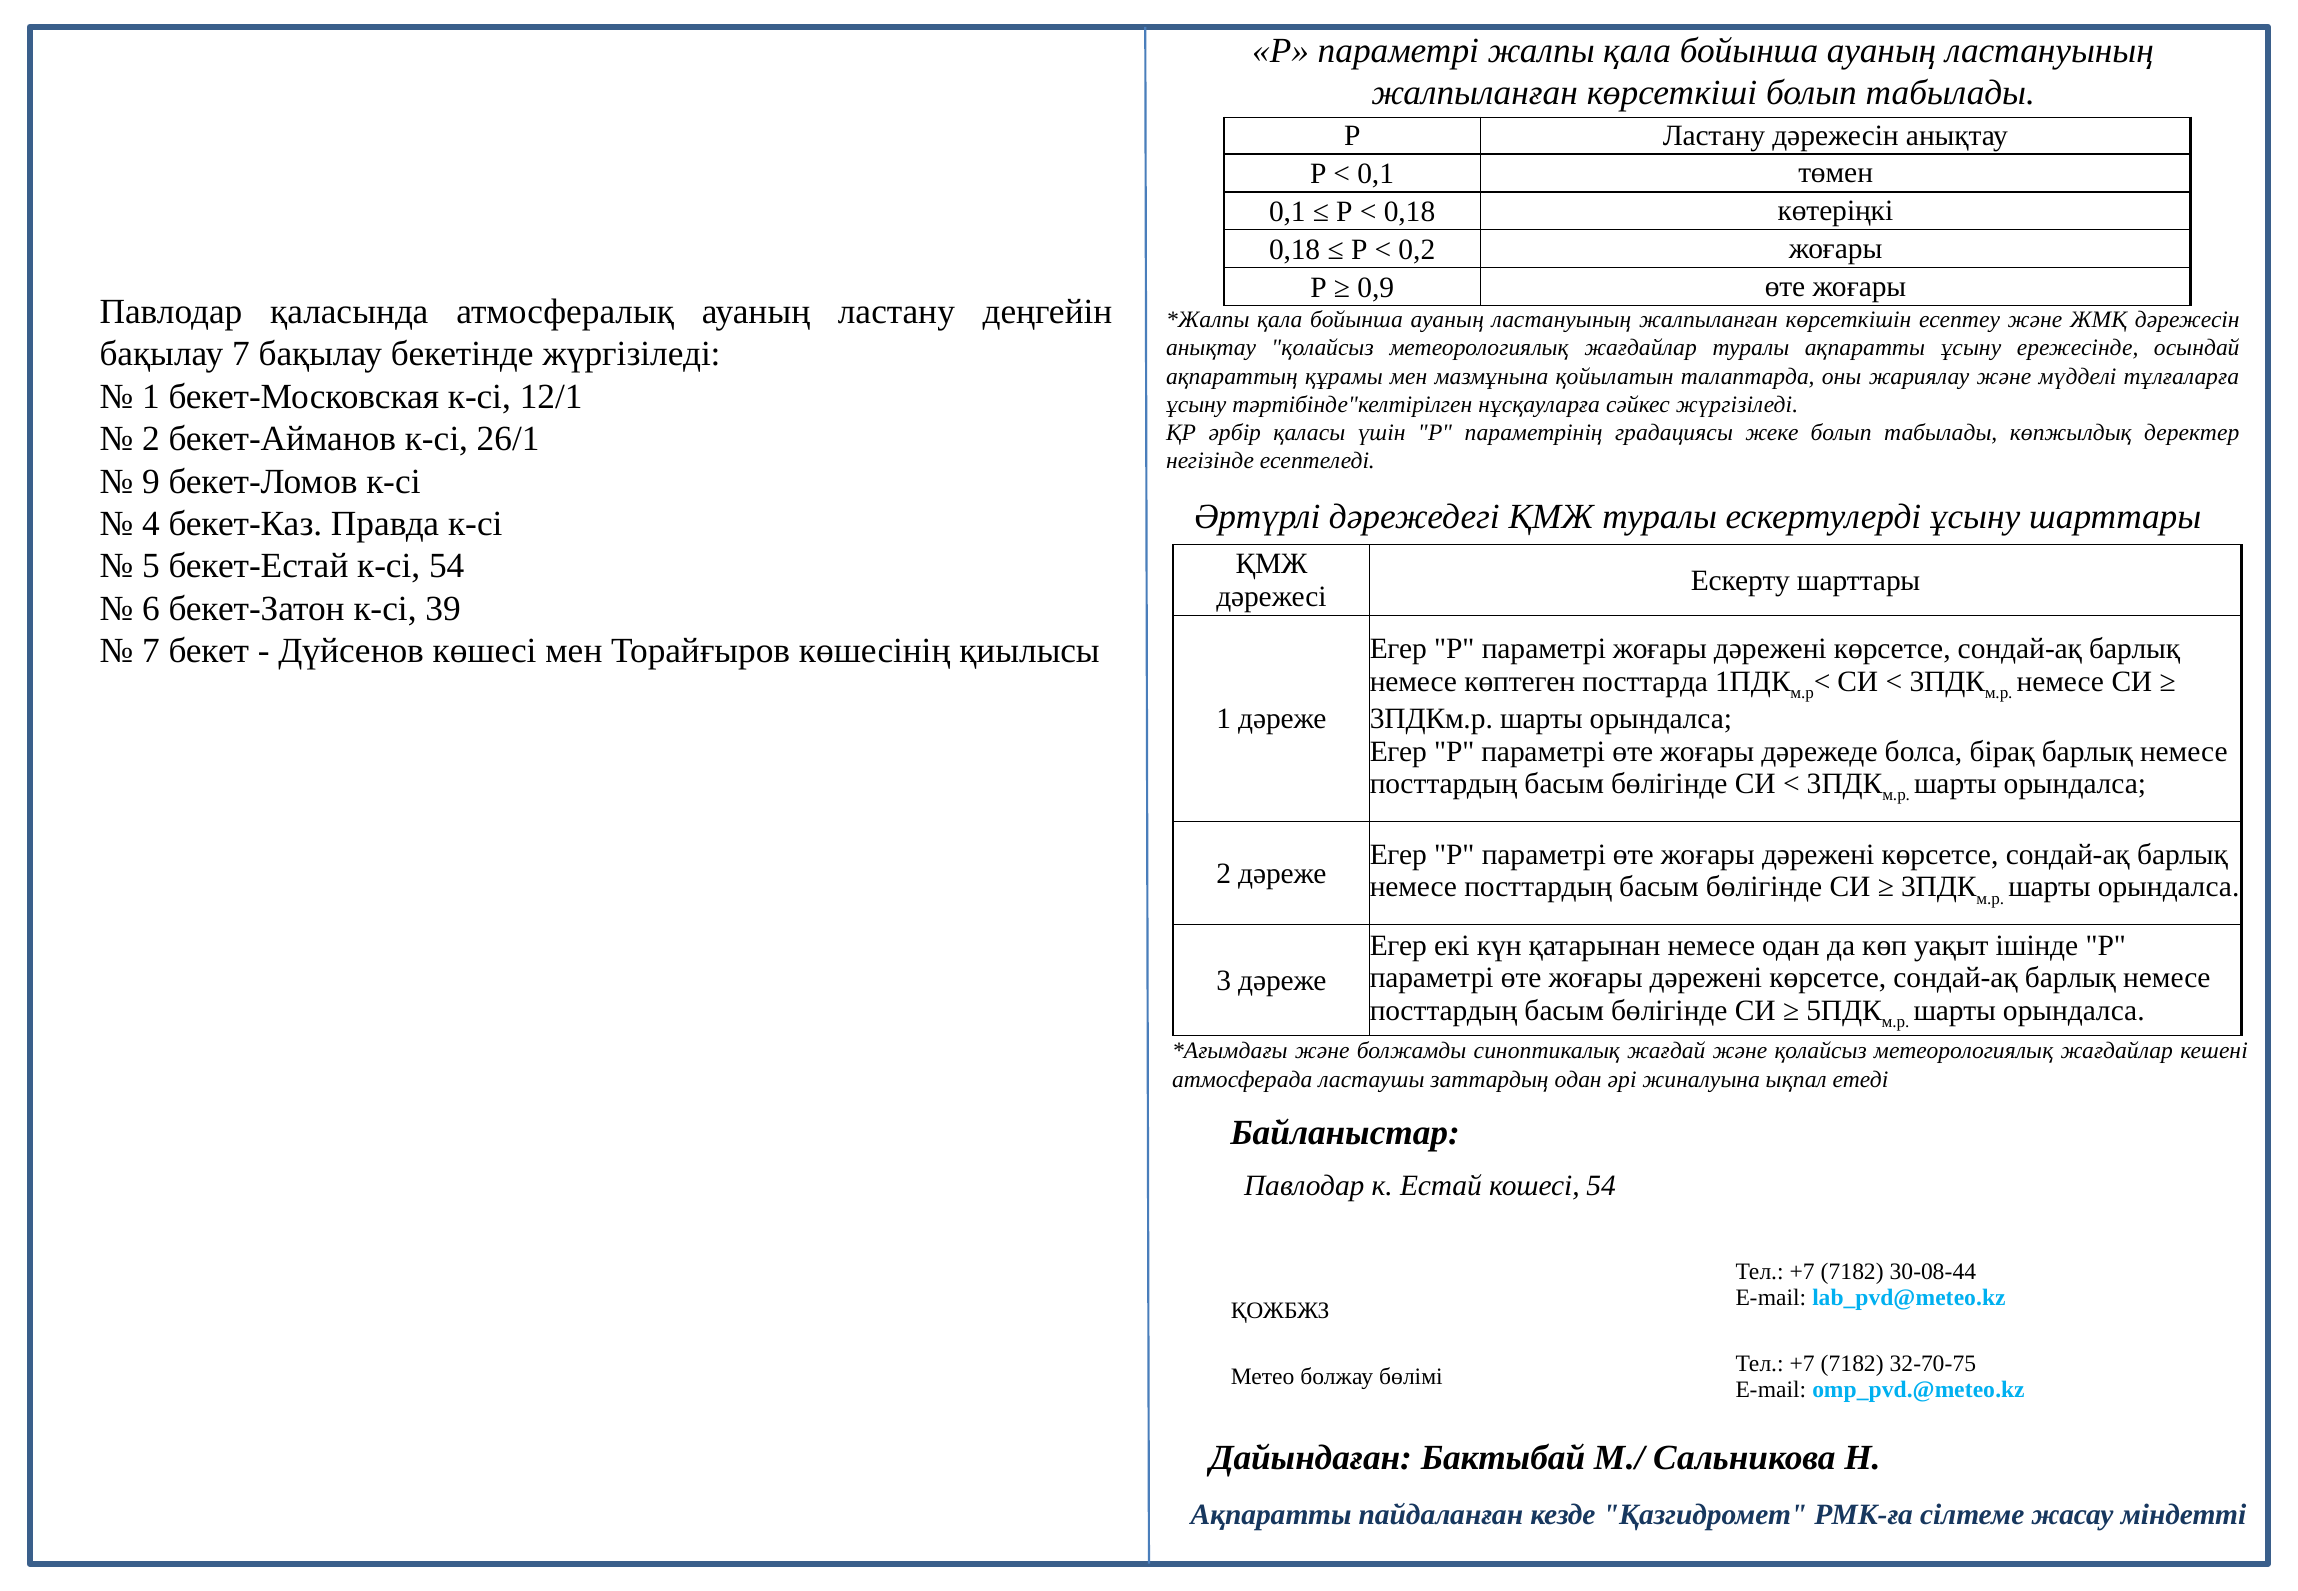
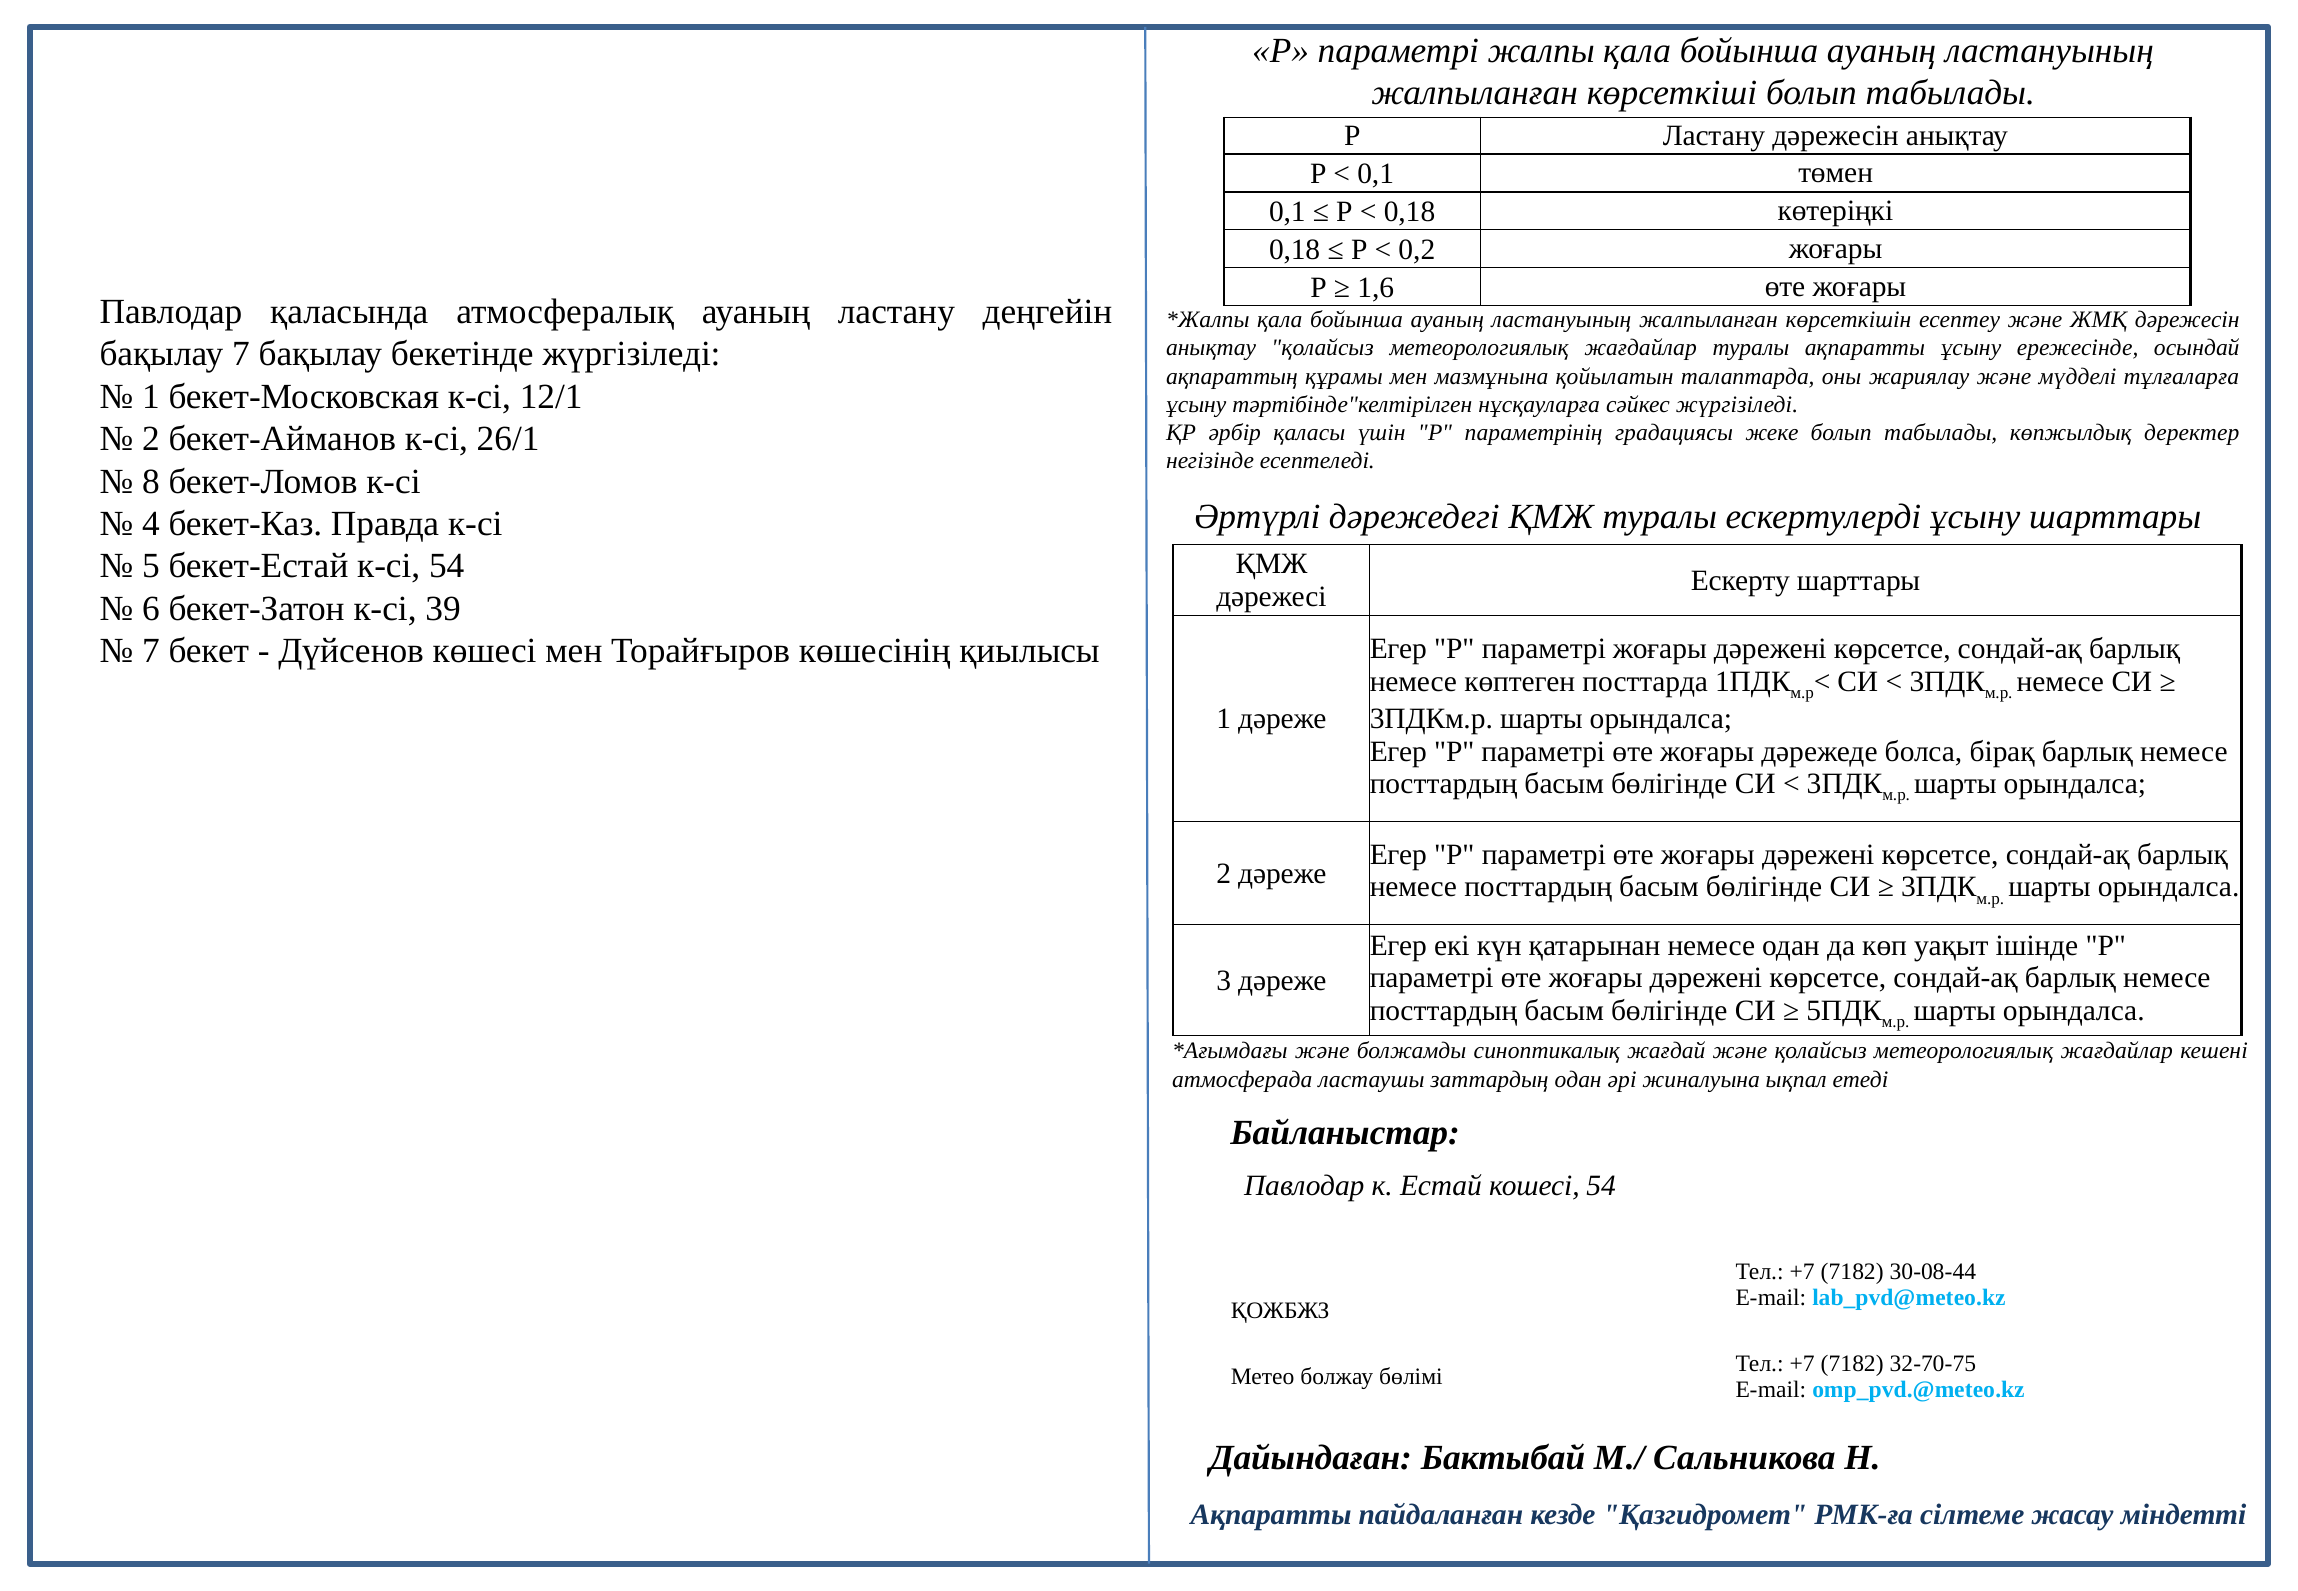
0,9: 0,9 -> 1,6 (1376, 288)
9: 9 -> 8 (151, 481)
